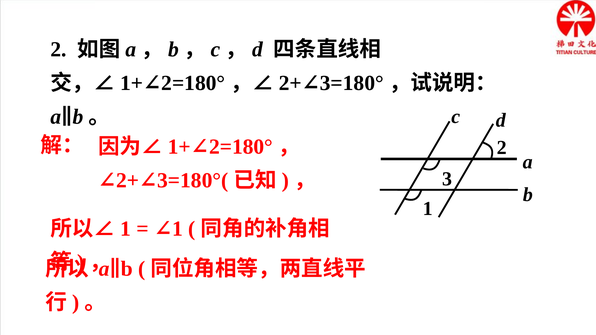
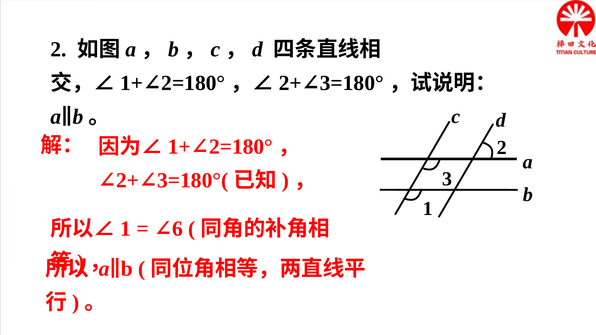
1: 1 -> 6 (177, 229)
